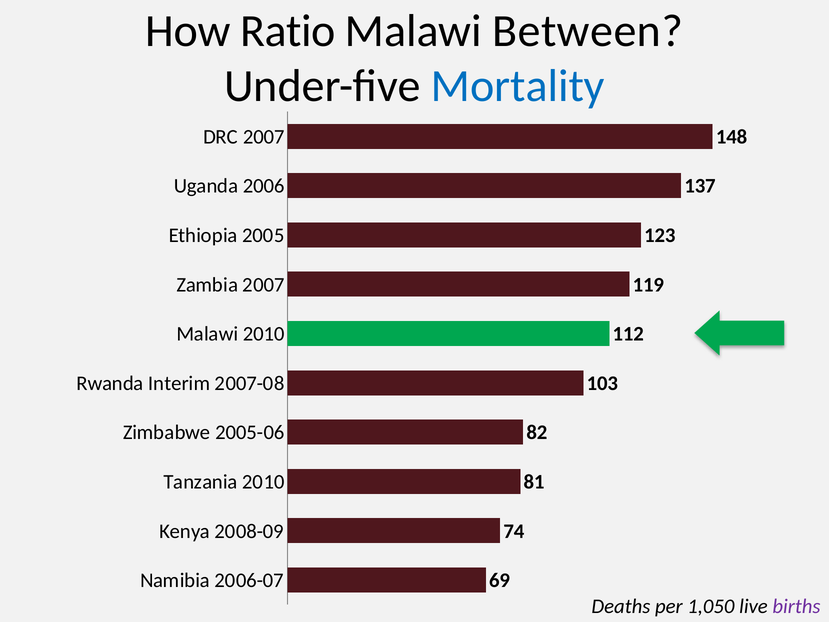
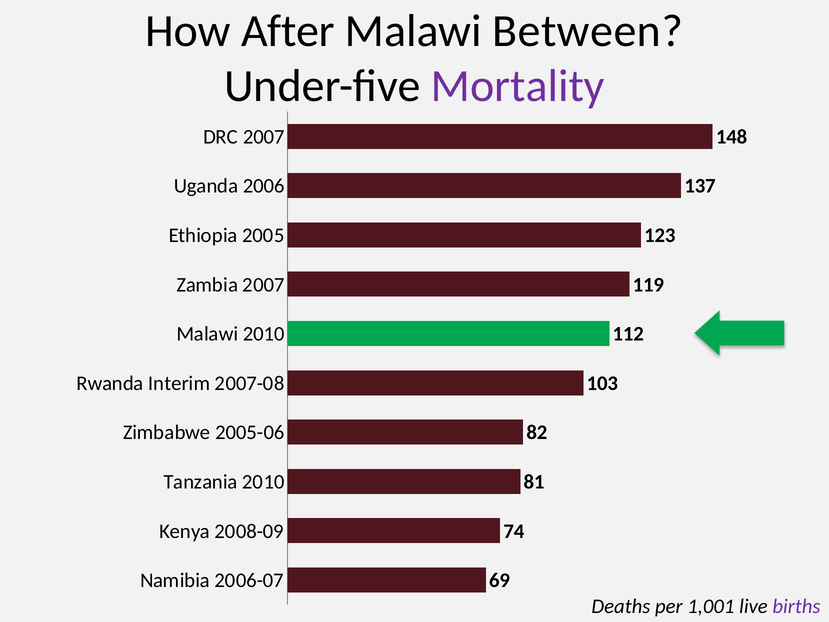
Ratio: Ratio -> After (288, 31)
Mortality colour: blue -> purple (518, 86)
1,050: 1,050 -> 1,001 (711, 606)
